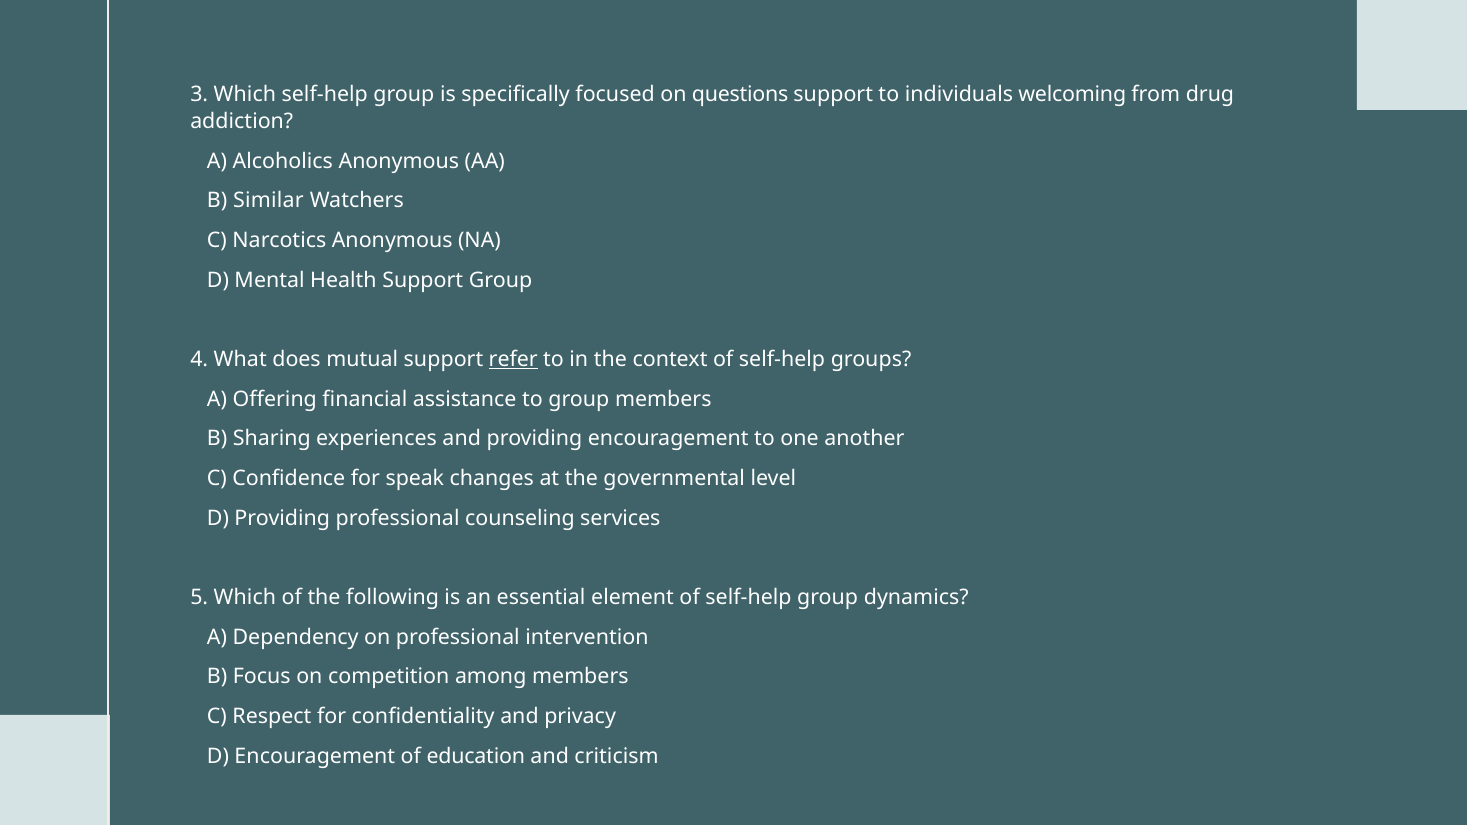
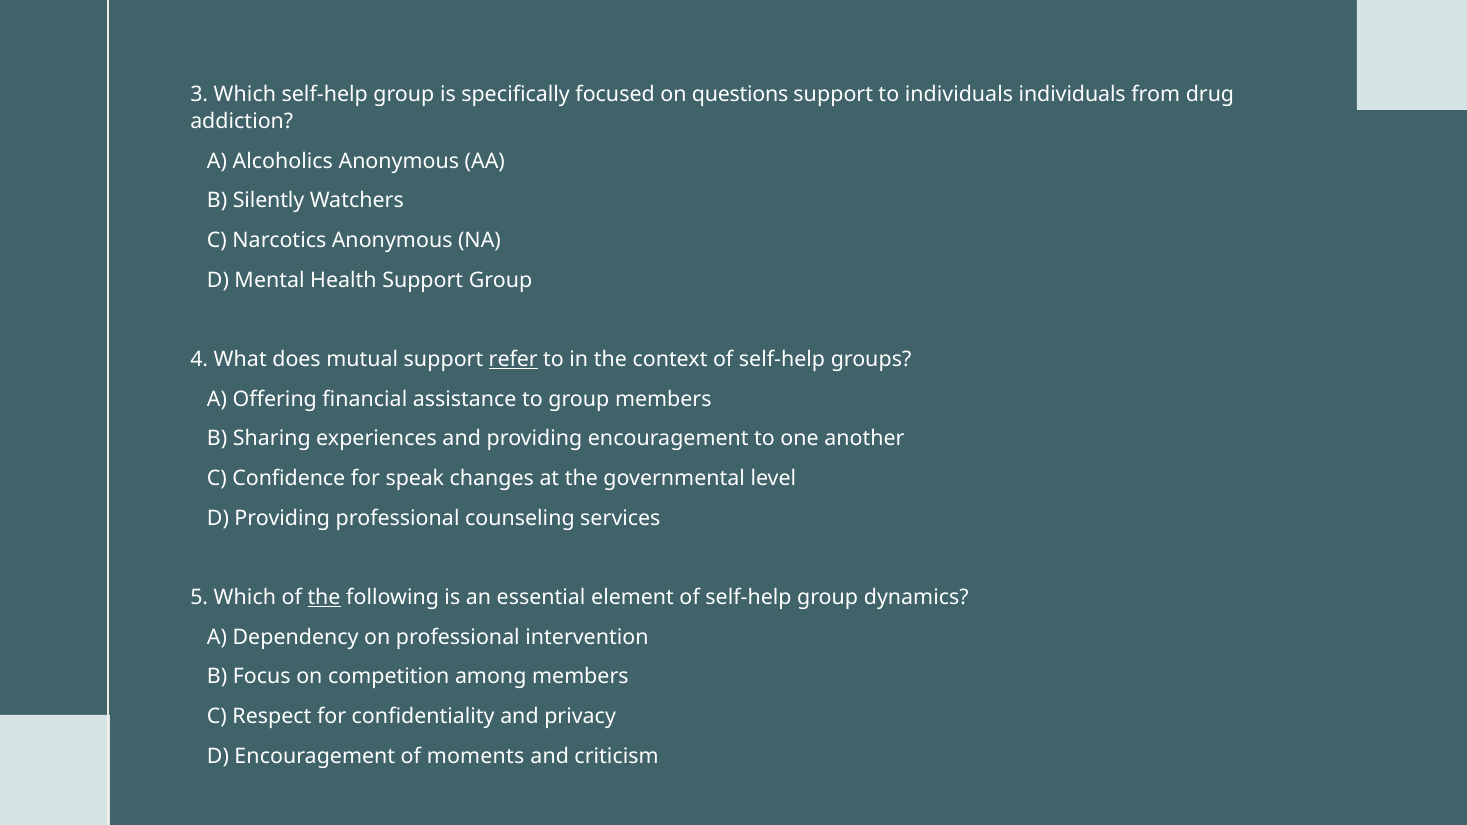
individuals welcoming: welcoming -> individuals (1072, 94)
Similar: Similar -> Silently (269, 201)
the underline: none -> present (324, 598)
education: education -> moments (476, 756)
